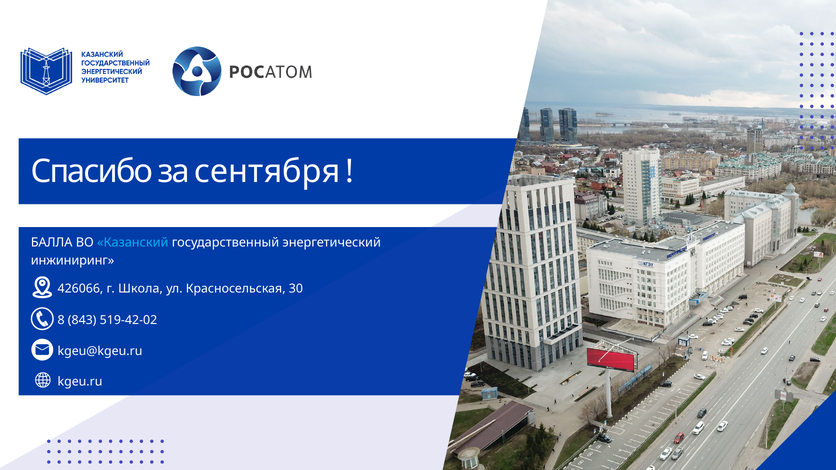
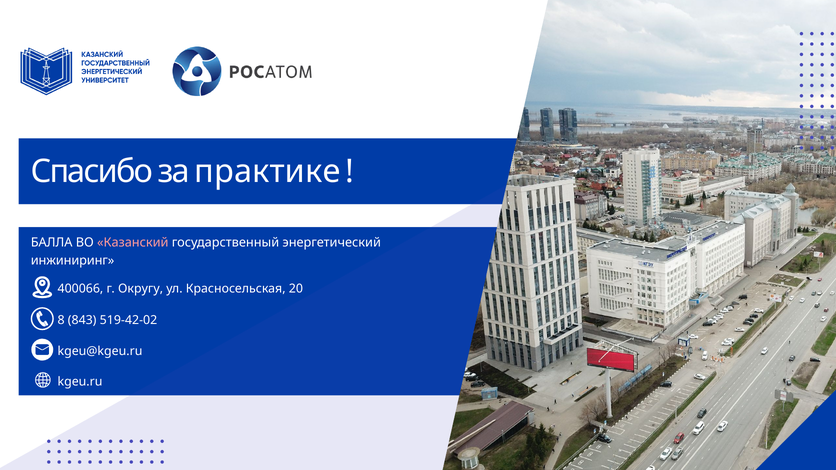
сентября: сентября -> практике (267, 172)
Казанский colour: light blue -> pink (133, 243)
426066: 426066 -> 400066 (80, 289)
Школа: Школа -> Округу (141, 289)
30: 30 -> 20 (296, 289)
